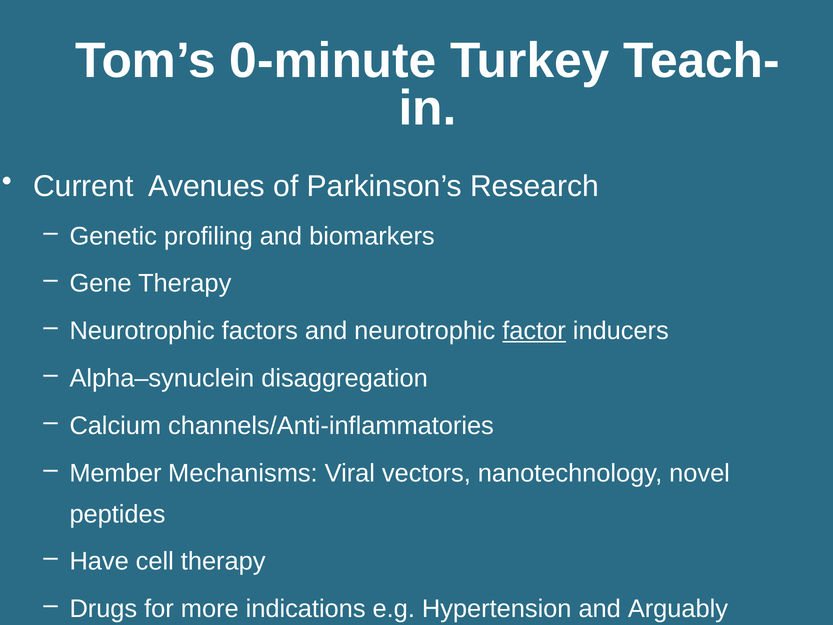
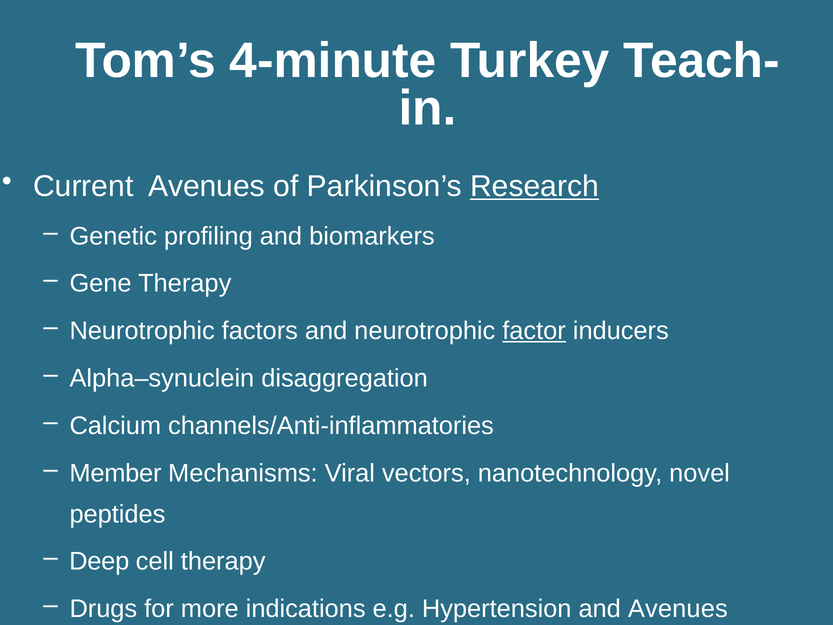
0-minute: 0-minute -> 4-minute (333, 61)
Research underline: none -> present (535, 186)
Have: Have -> Deep (99, 561)
and Arguably: Arguably -> Avenues (678, 609)
